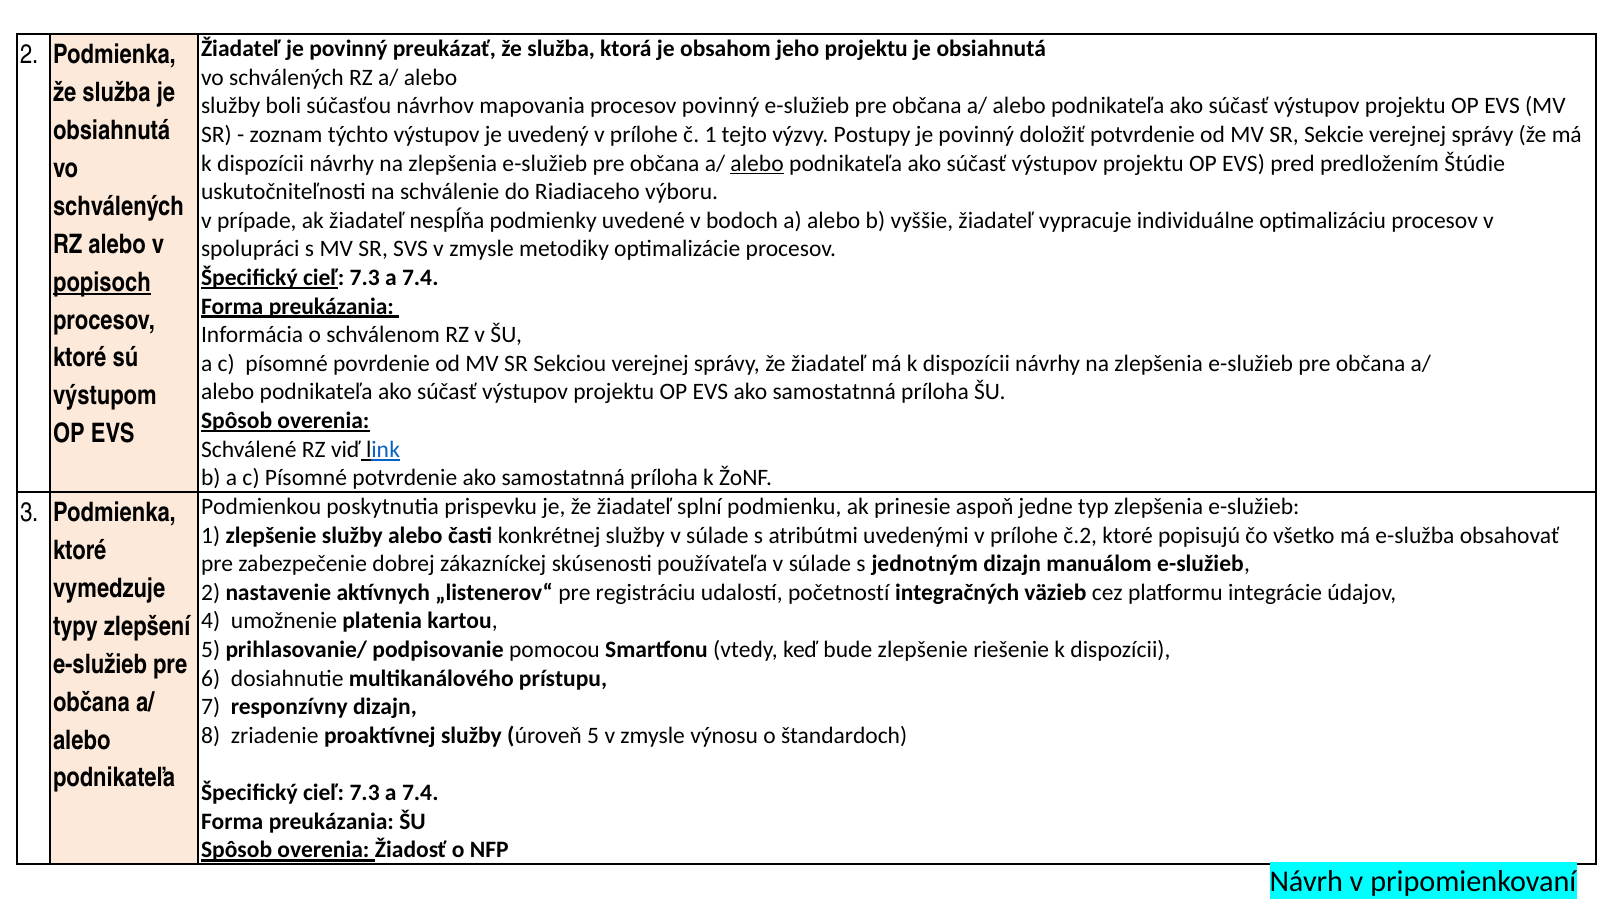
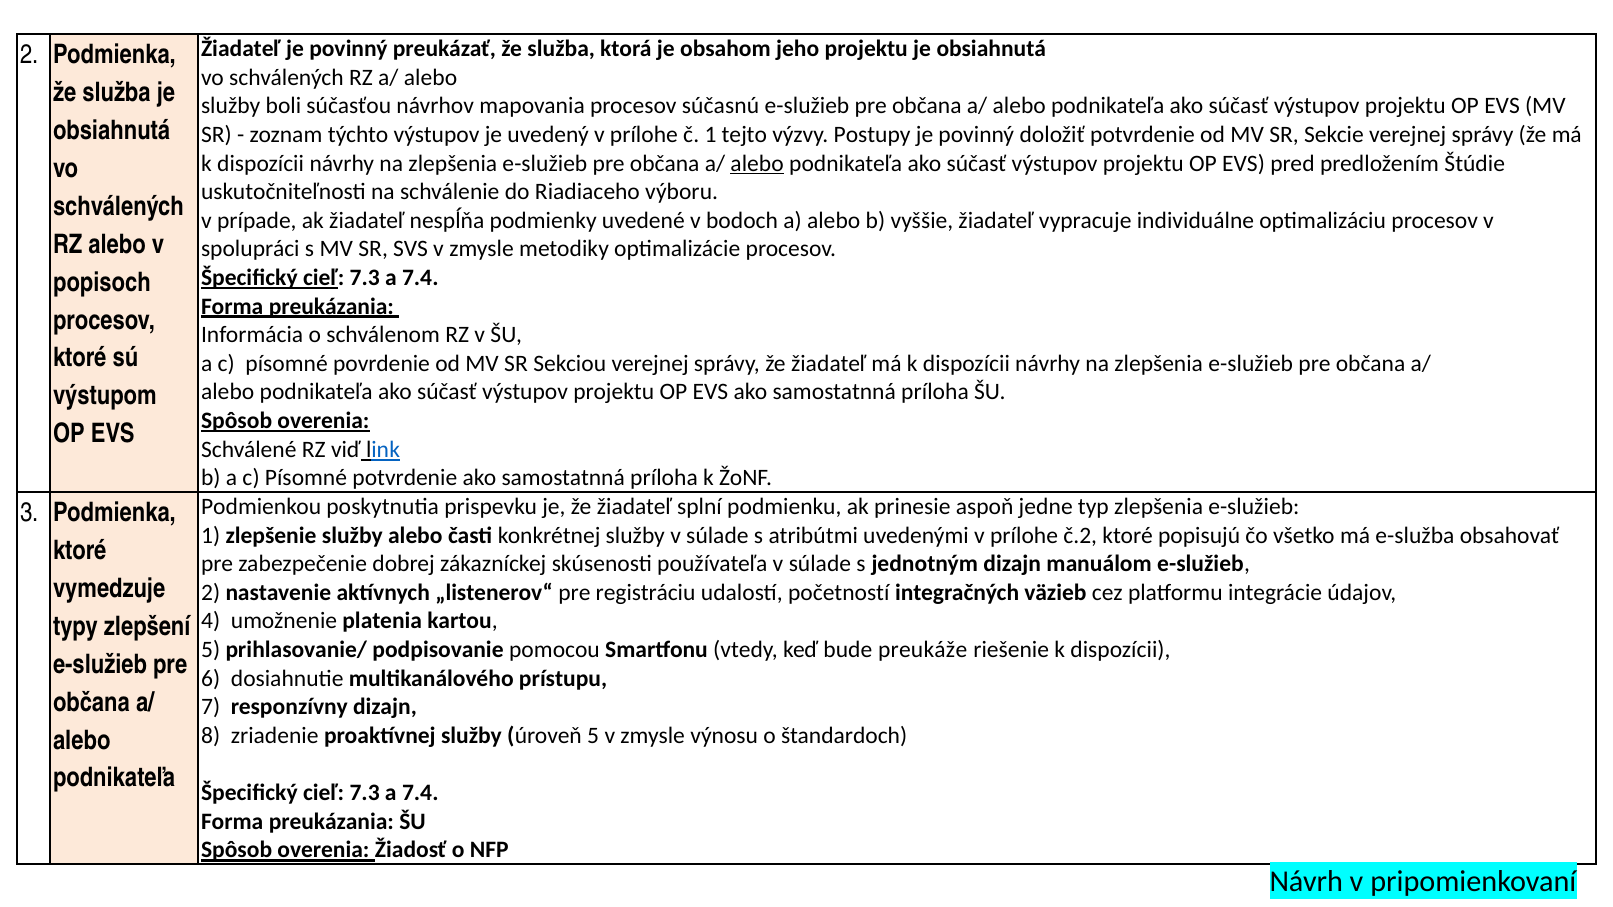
procesov povinný: povinný -> súčasnú (721, 106)
popisoch underline: present -> none (102, 282)
bude zlepšenie: zlepšenie -> preukáže (923, 650)
